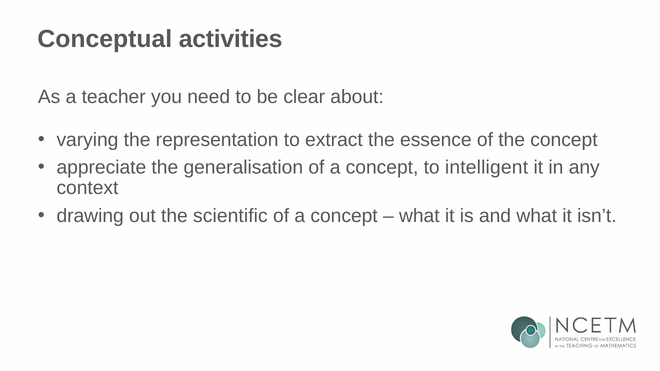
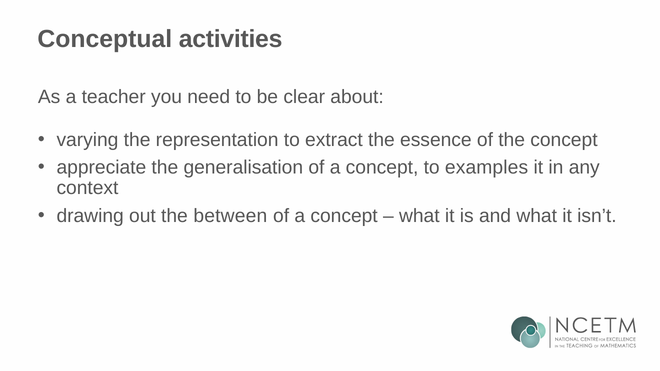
intelligent: intelligent -> examples (487, 167)
scientific: scientific -> between (230, 216)
